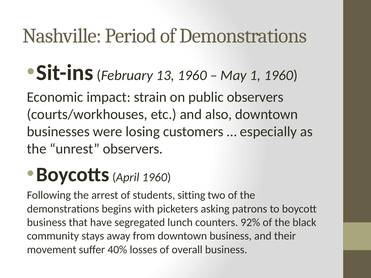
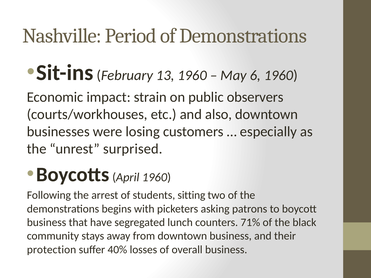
1: 1 -> 6 (255, 75)
unrest observers: observers -> surprised (133, 149)
92%: 92% -> 71% (250, 223)
movement: movement -> protection (52, 250)
